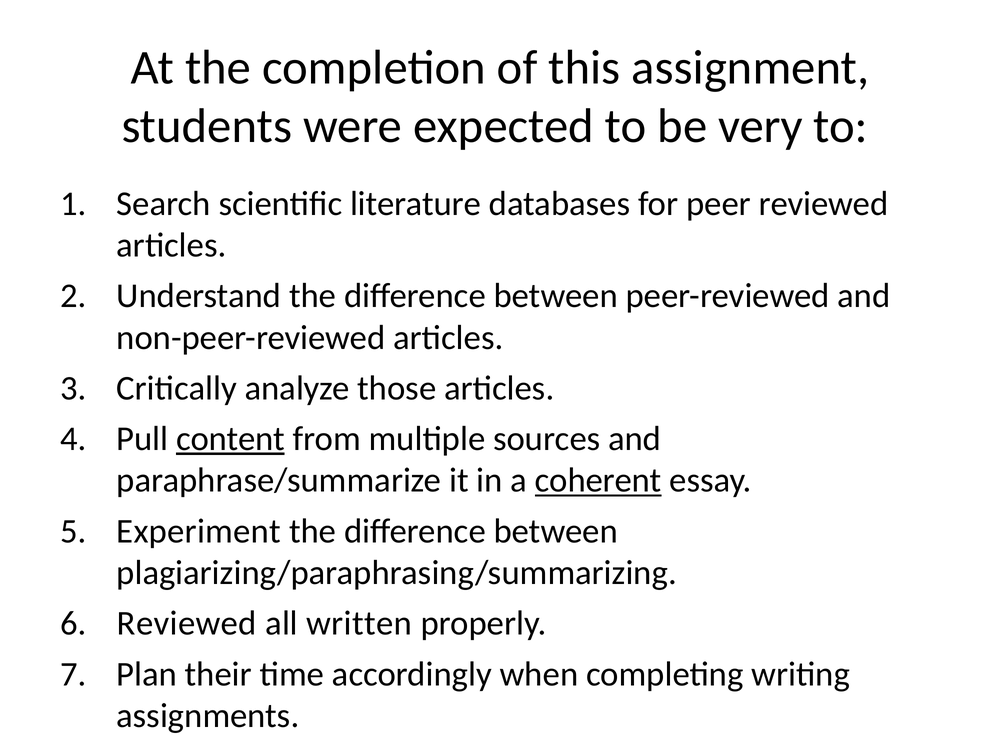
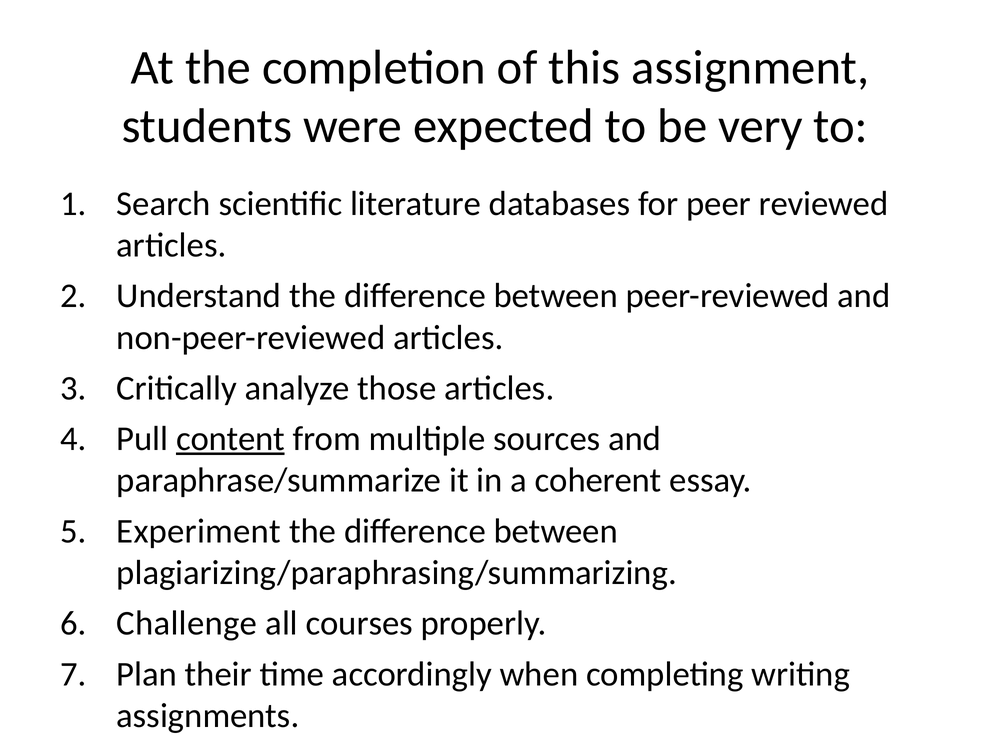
coherent underline: present -> none (598, 480)
Reviewed: Reviewed -> Challenge (187, 623)
written: written -> courses (359, 623)
